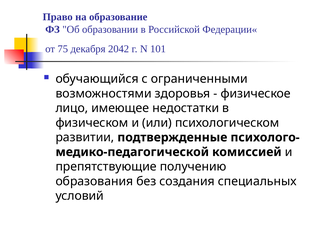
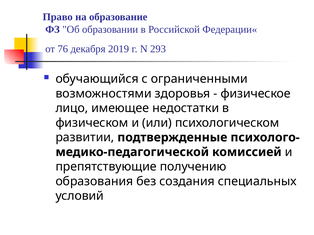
75: 75 -> 76 (63, 49)
2042: 2042 -> 2019 (119, 49)
101: 101 -> 293 (158, 49)
